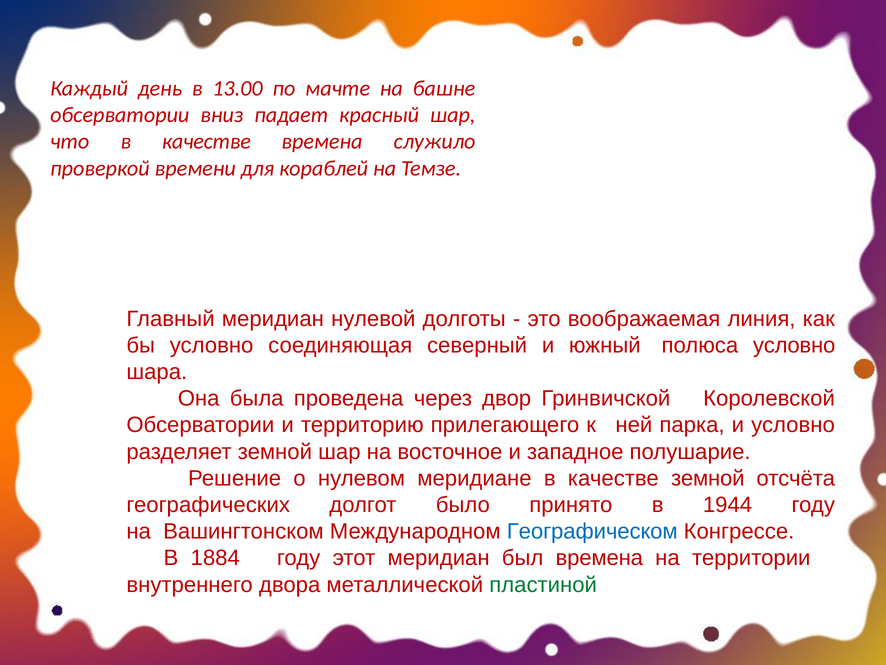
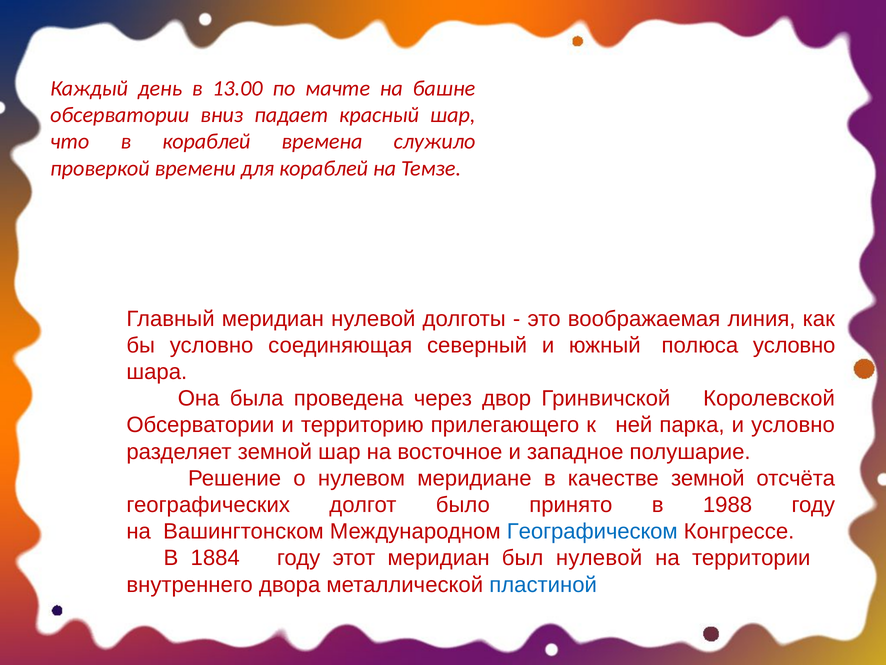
что в качестве: качестве -> кораблей (206, 142)
1944: 1944 -> 1988 (728, 505)
был времена: времена -> нулевой (599, 558)
пластиной colour: green -> blue (543, 584)
